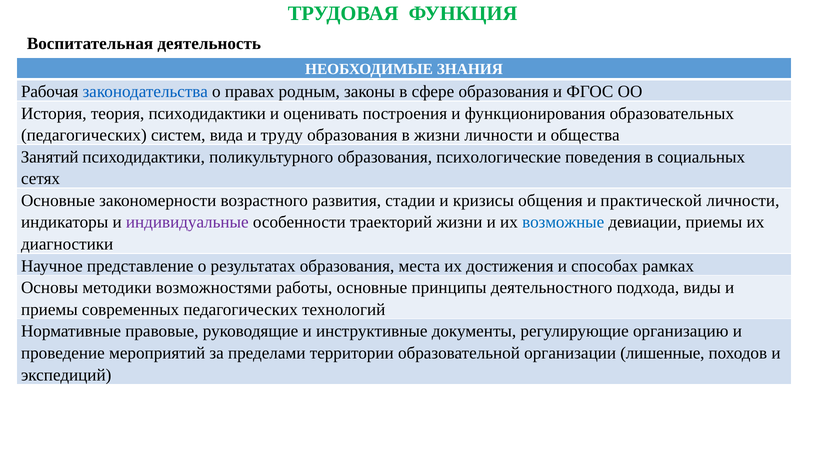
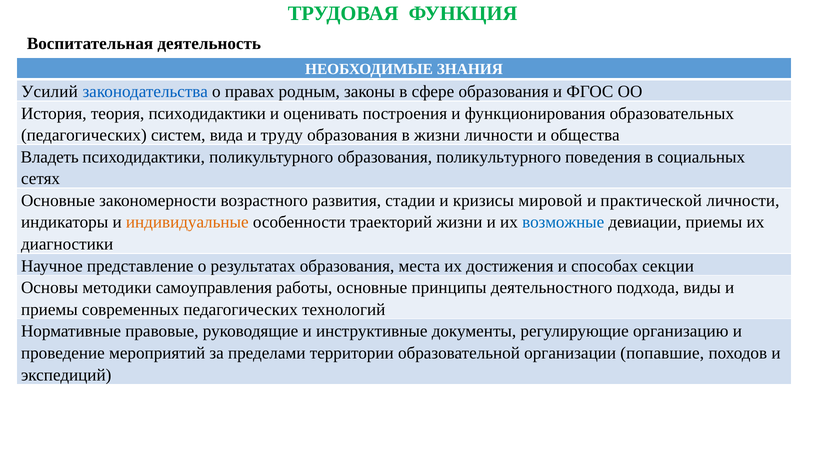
Рабочая: Рабочая -> Усилий (50, 92)
Занятий: Занятий -> Владеть (50, 157)
образования психологические: психологические -> поликультурного (499, 157)
общения: общения -> мировой (550, 201)
индивидуальные colour: purple -> orange (187, 222)
рамках: рамках -> секции (668, 266)
возможностями: возможностями -> самоуправления (214, 288)
лишенные: лишенные -> попавшие (662, 353)
